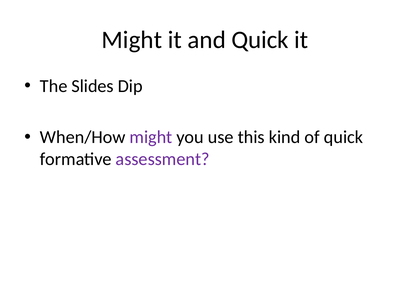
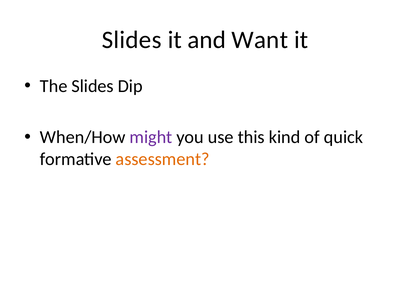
Might: Might -> Slides (132, 40)
and Quick: Quick -> Want (260, 40)
assessment colour: purple -> orange (163, 159)
